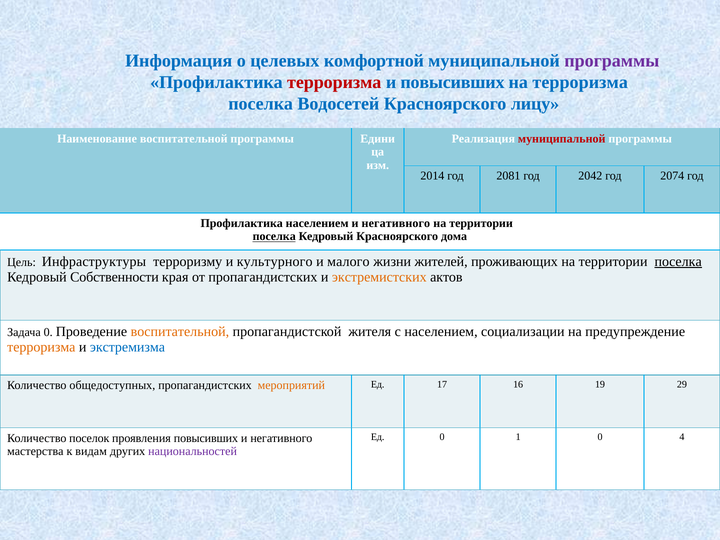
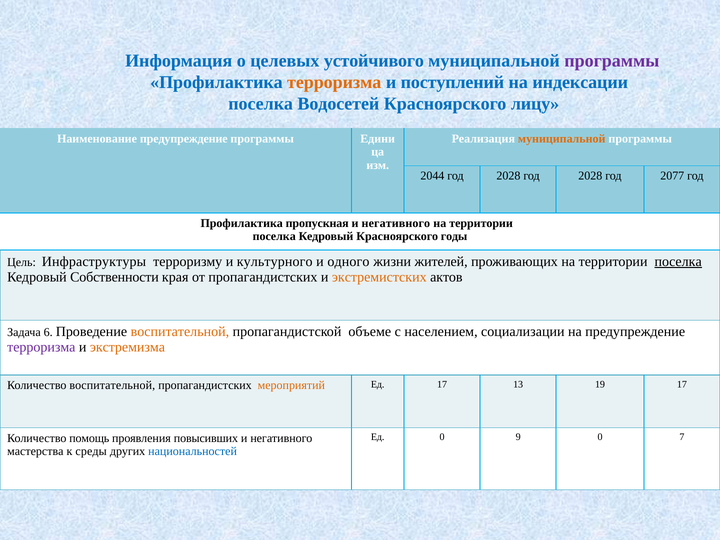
комфортной: комфортной -> устойчивого (374, 61)
терроризма colour: red -> orange (334, 82)
и повысивших: повысивших -> поступлений (452, 82)
на терроризма: терроризма -> индексации (580, 82)
Наименование воспитательной: воспитательной -> предупреждение (184, 139)
муниципальной colour: red -> orange (562, 139)
2014: 2014 -> 2044 (432, 176)
2081: 2081 -> 2028 (508, 176)
2042: 2042 -> 2028 (590, 176)
2074: 2074 -> 2077 (672, 176)
Профилактика населением: населением -> пропускная (317, 223)
поселка underline: present -> none (274, 237)
дома: дома -> годы (454, 237)
малого: малого -> одного (348, 261)
Задача 0: 0 -> 6 (48, 332)
жителя: жителя -> объеме (370, 332)
терроризма colour: orange -> purple (41, 347)
экстремизма colour: blue -> orange (127, 347)
Количество общедоступных: общедоступных -> воспитательной (112, 385)
16: 16 -> 13 (518, 384)
19 29: 29 -> 17 (682, 384)
1: 1 -> 9 (518, 437)
4: 4 -> 7 (682, 437)
поселок: поселок -> помощь (89, 438)
видам: видам -> среды (91, 451)
национальностей colour: purple -> blue (193, 451)
